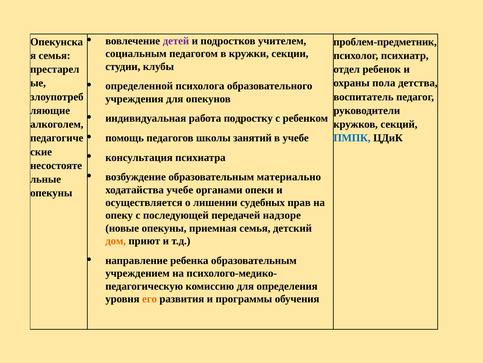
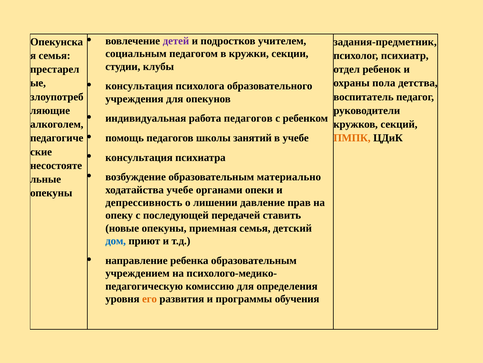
проблем-предметник: проблем-предметник -> задания-предметник (385, 42)
определенной: определенной -> консультация (139, 86)
работа подростку: подростку -> педагогов (248, 118)
ПМПК colour: blue -> orange (352, 138)
осуществляется: осуществляется -> депрессивность (144, 202)
судебных: судебных -> давление (263, 202)
надзоре: надзоре -> ставить (282, 215)
дом colour: orange -> blue (116, 241)
